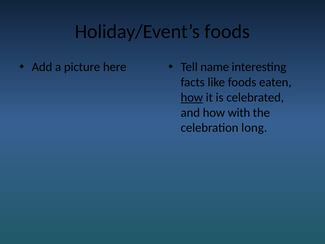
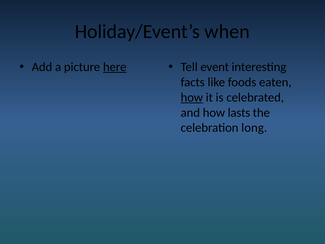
Holiday/Event’s foods: foods -> when (227, 31)
here underline: none -> present (115, 67)
name: name -> event (215, 67)
with: with -> lasts (239, 112)
